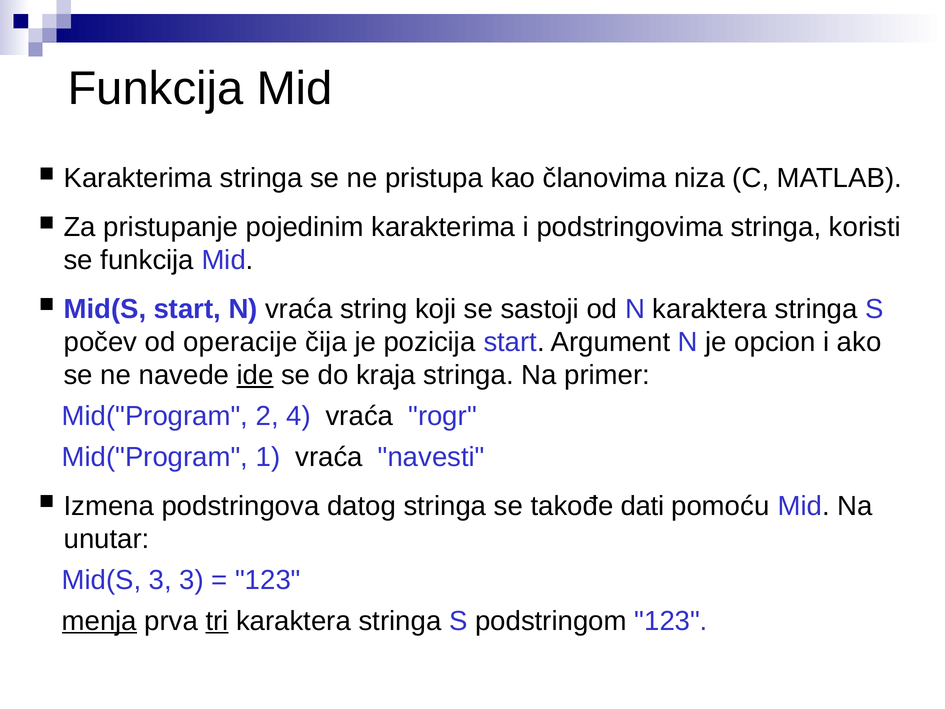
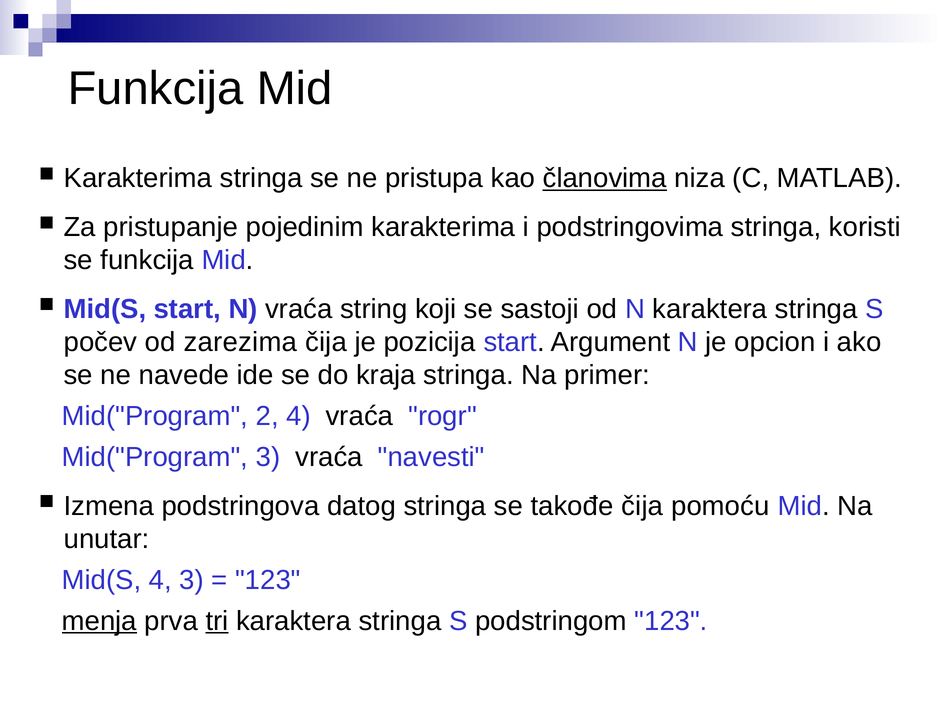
članovima underline: none -> present (605, 178)
operacije: operacije -> zarezima (240, 342)
ide underline: present -> none (255, 375)
Mid("Program 1: 1 -> 3 (268, 457)
takođe dati: dati -> čija (642, 506)
Mid(S 3: 3 -> 4 (160, 580)
